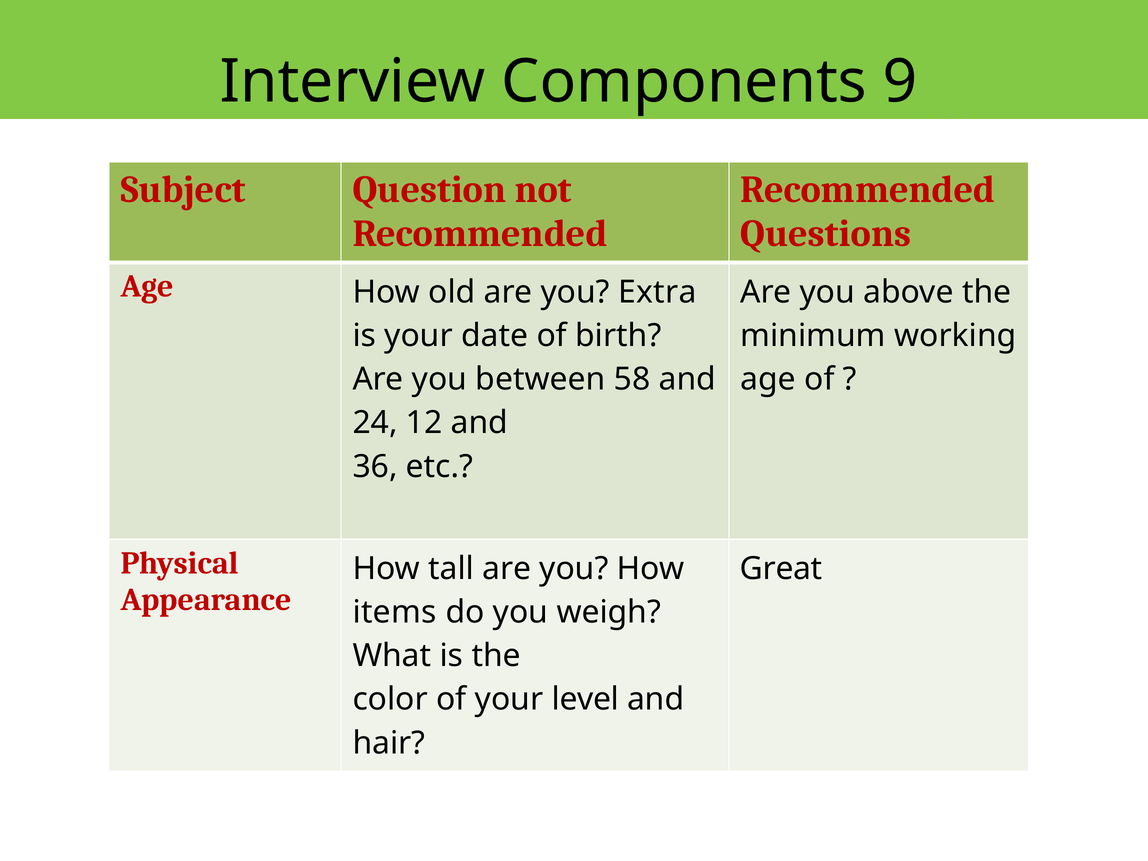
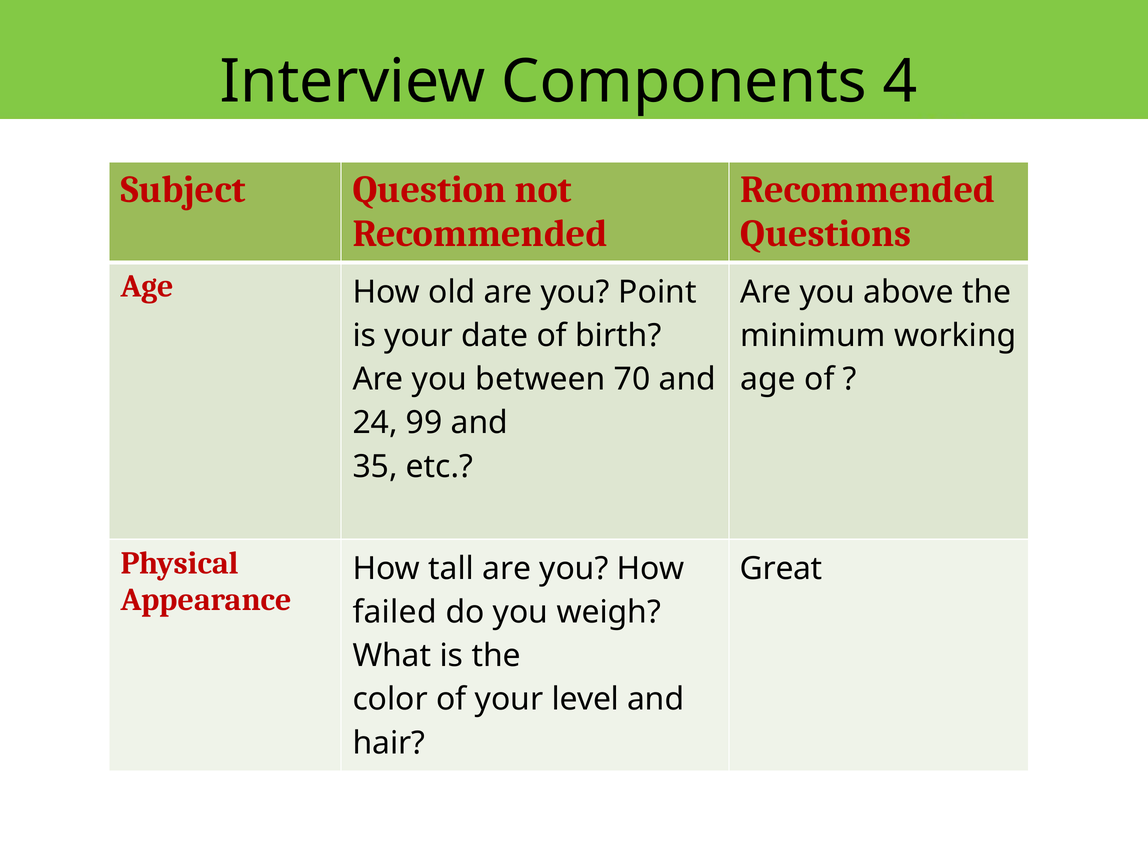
9: 9 -> 4 (900, 82)
Extra: Extra -> Point (657, 292)
58: 58 -> 70 (632, 379)
12: 12 -> 99 (424, 423)
36: 36 -> 35 (375, 466)
items: items -> failed (395, 612)
